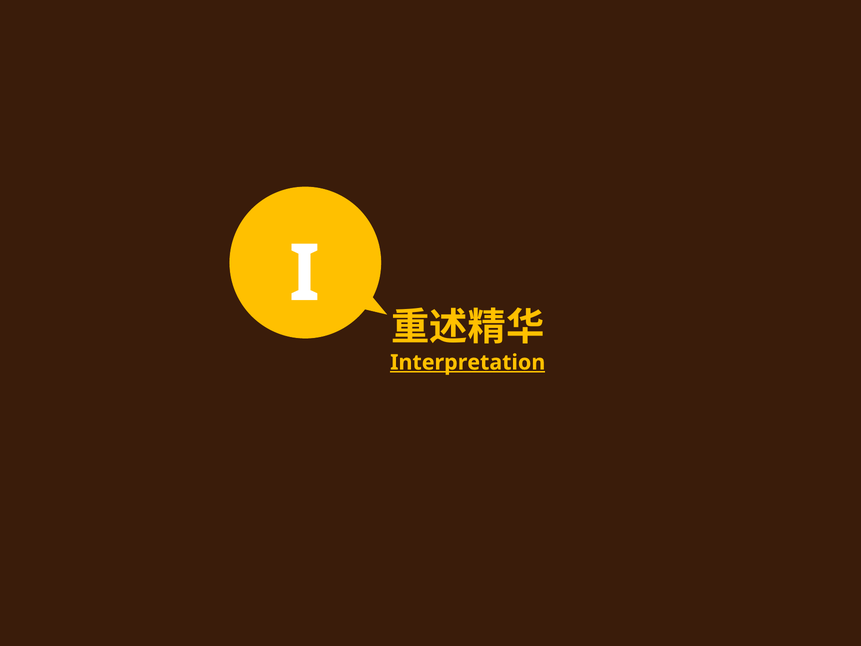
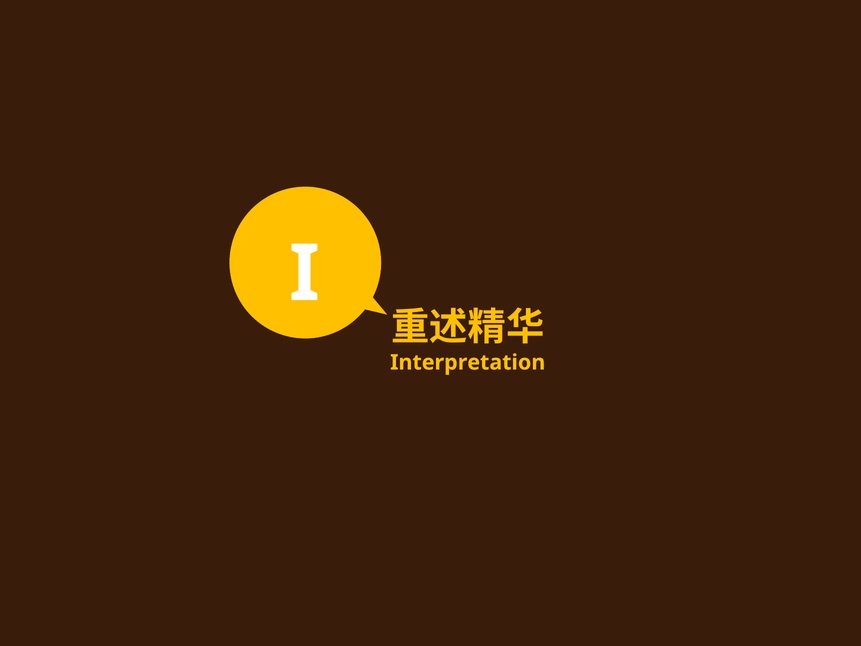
Interpretation underline: present -> none (468, 362)
